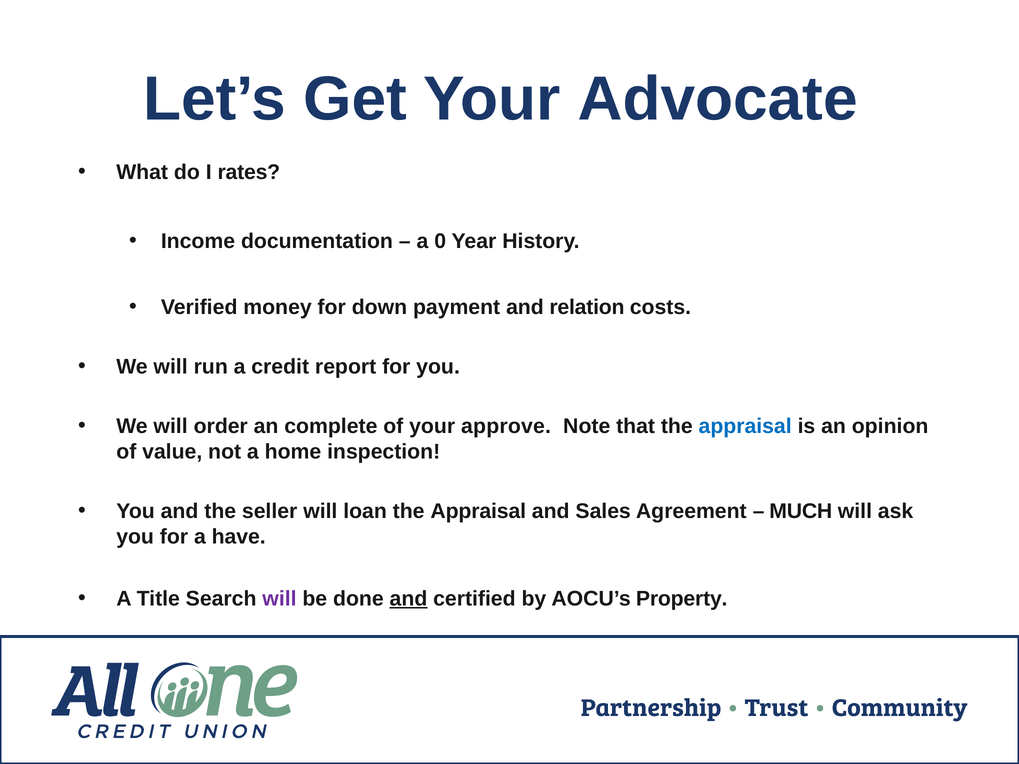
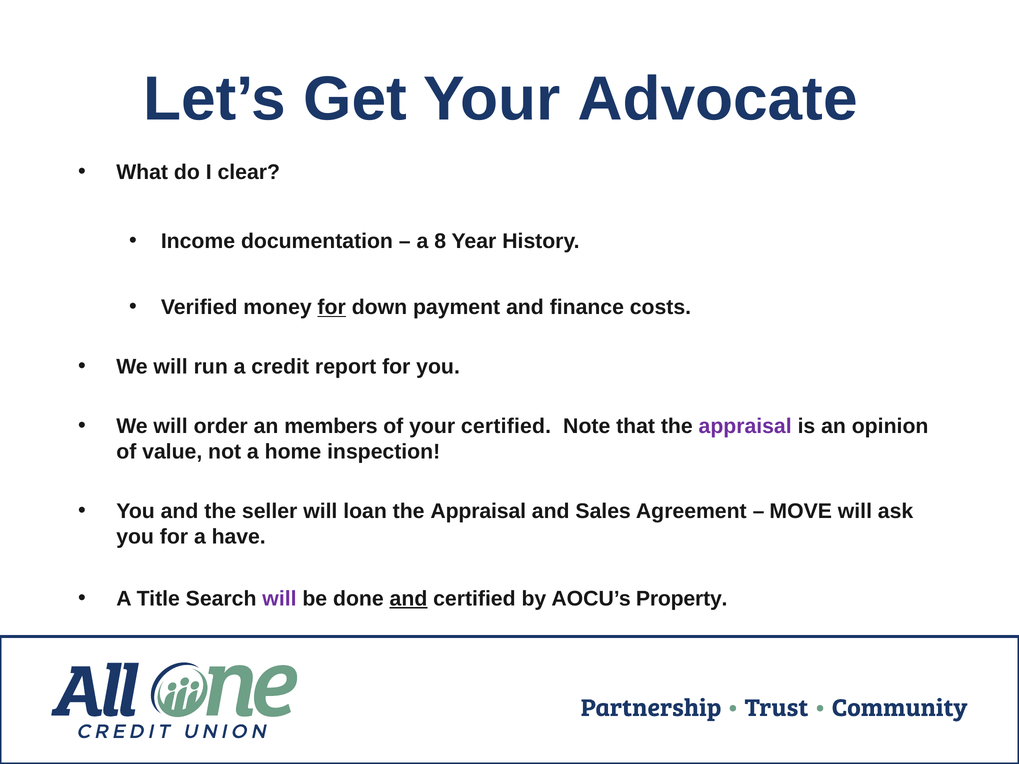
rates: rates -> clear (249, 172)
0: 0 -> 8 (440, 241)
for underline: none -> present (332, 308)
relation: relation -> finance (587, 308)
complete: complete -> members (331, 426)
your approve: approve -> certified (506, 426)
appraisal colour: blue -> purple (745, 426)
MUCH: MUCH -> MOVE (801, 511)
